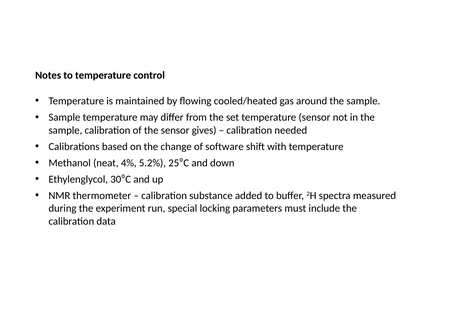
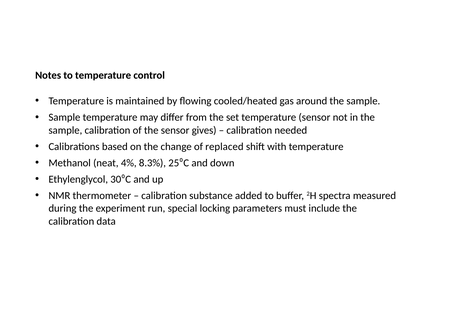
software: software -> replaced (224, 146)
5.2%: 5.2% -> 8.3% (152, 163)
